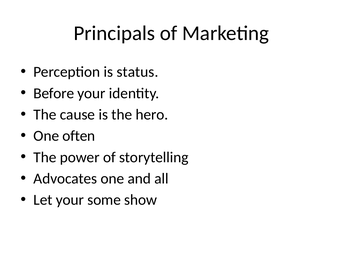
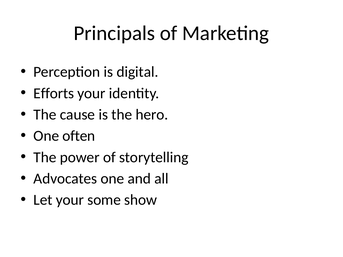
status: status -> digital (137, 72)
Before: Before -> Efforts (54, 93)
